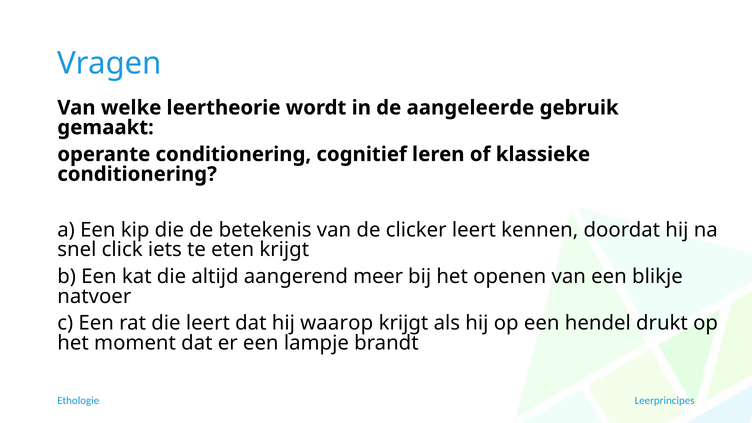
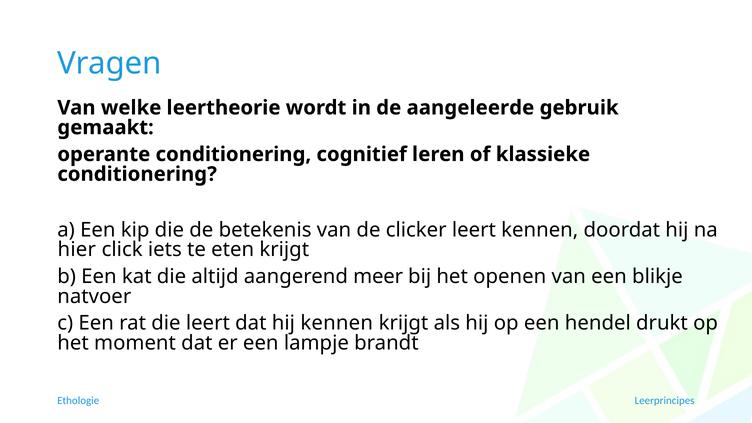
snel: snel -> hier (77, 250)
hij waarop: waarop -> kennen (337, 323)
